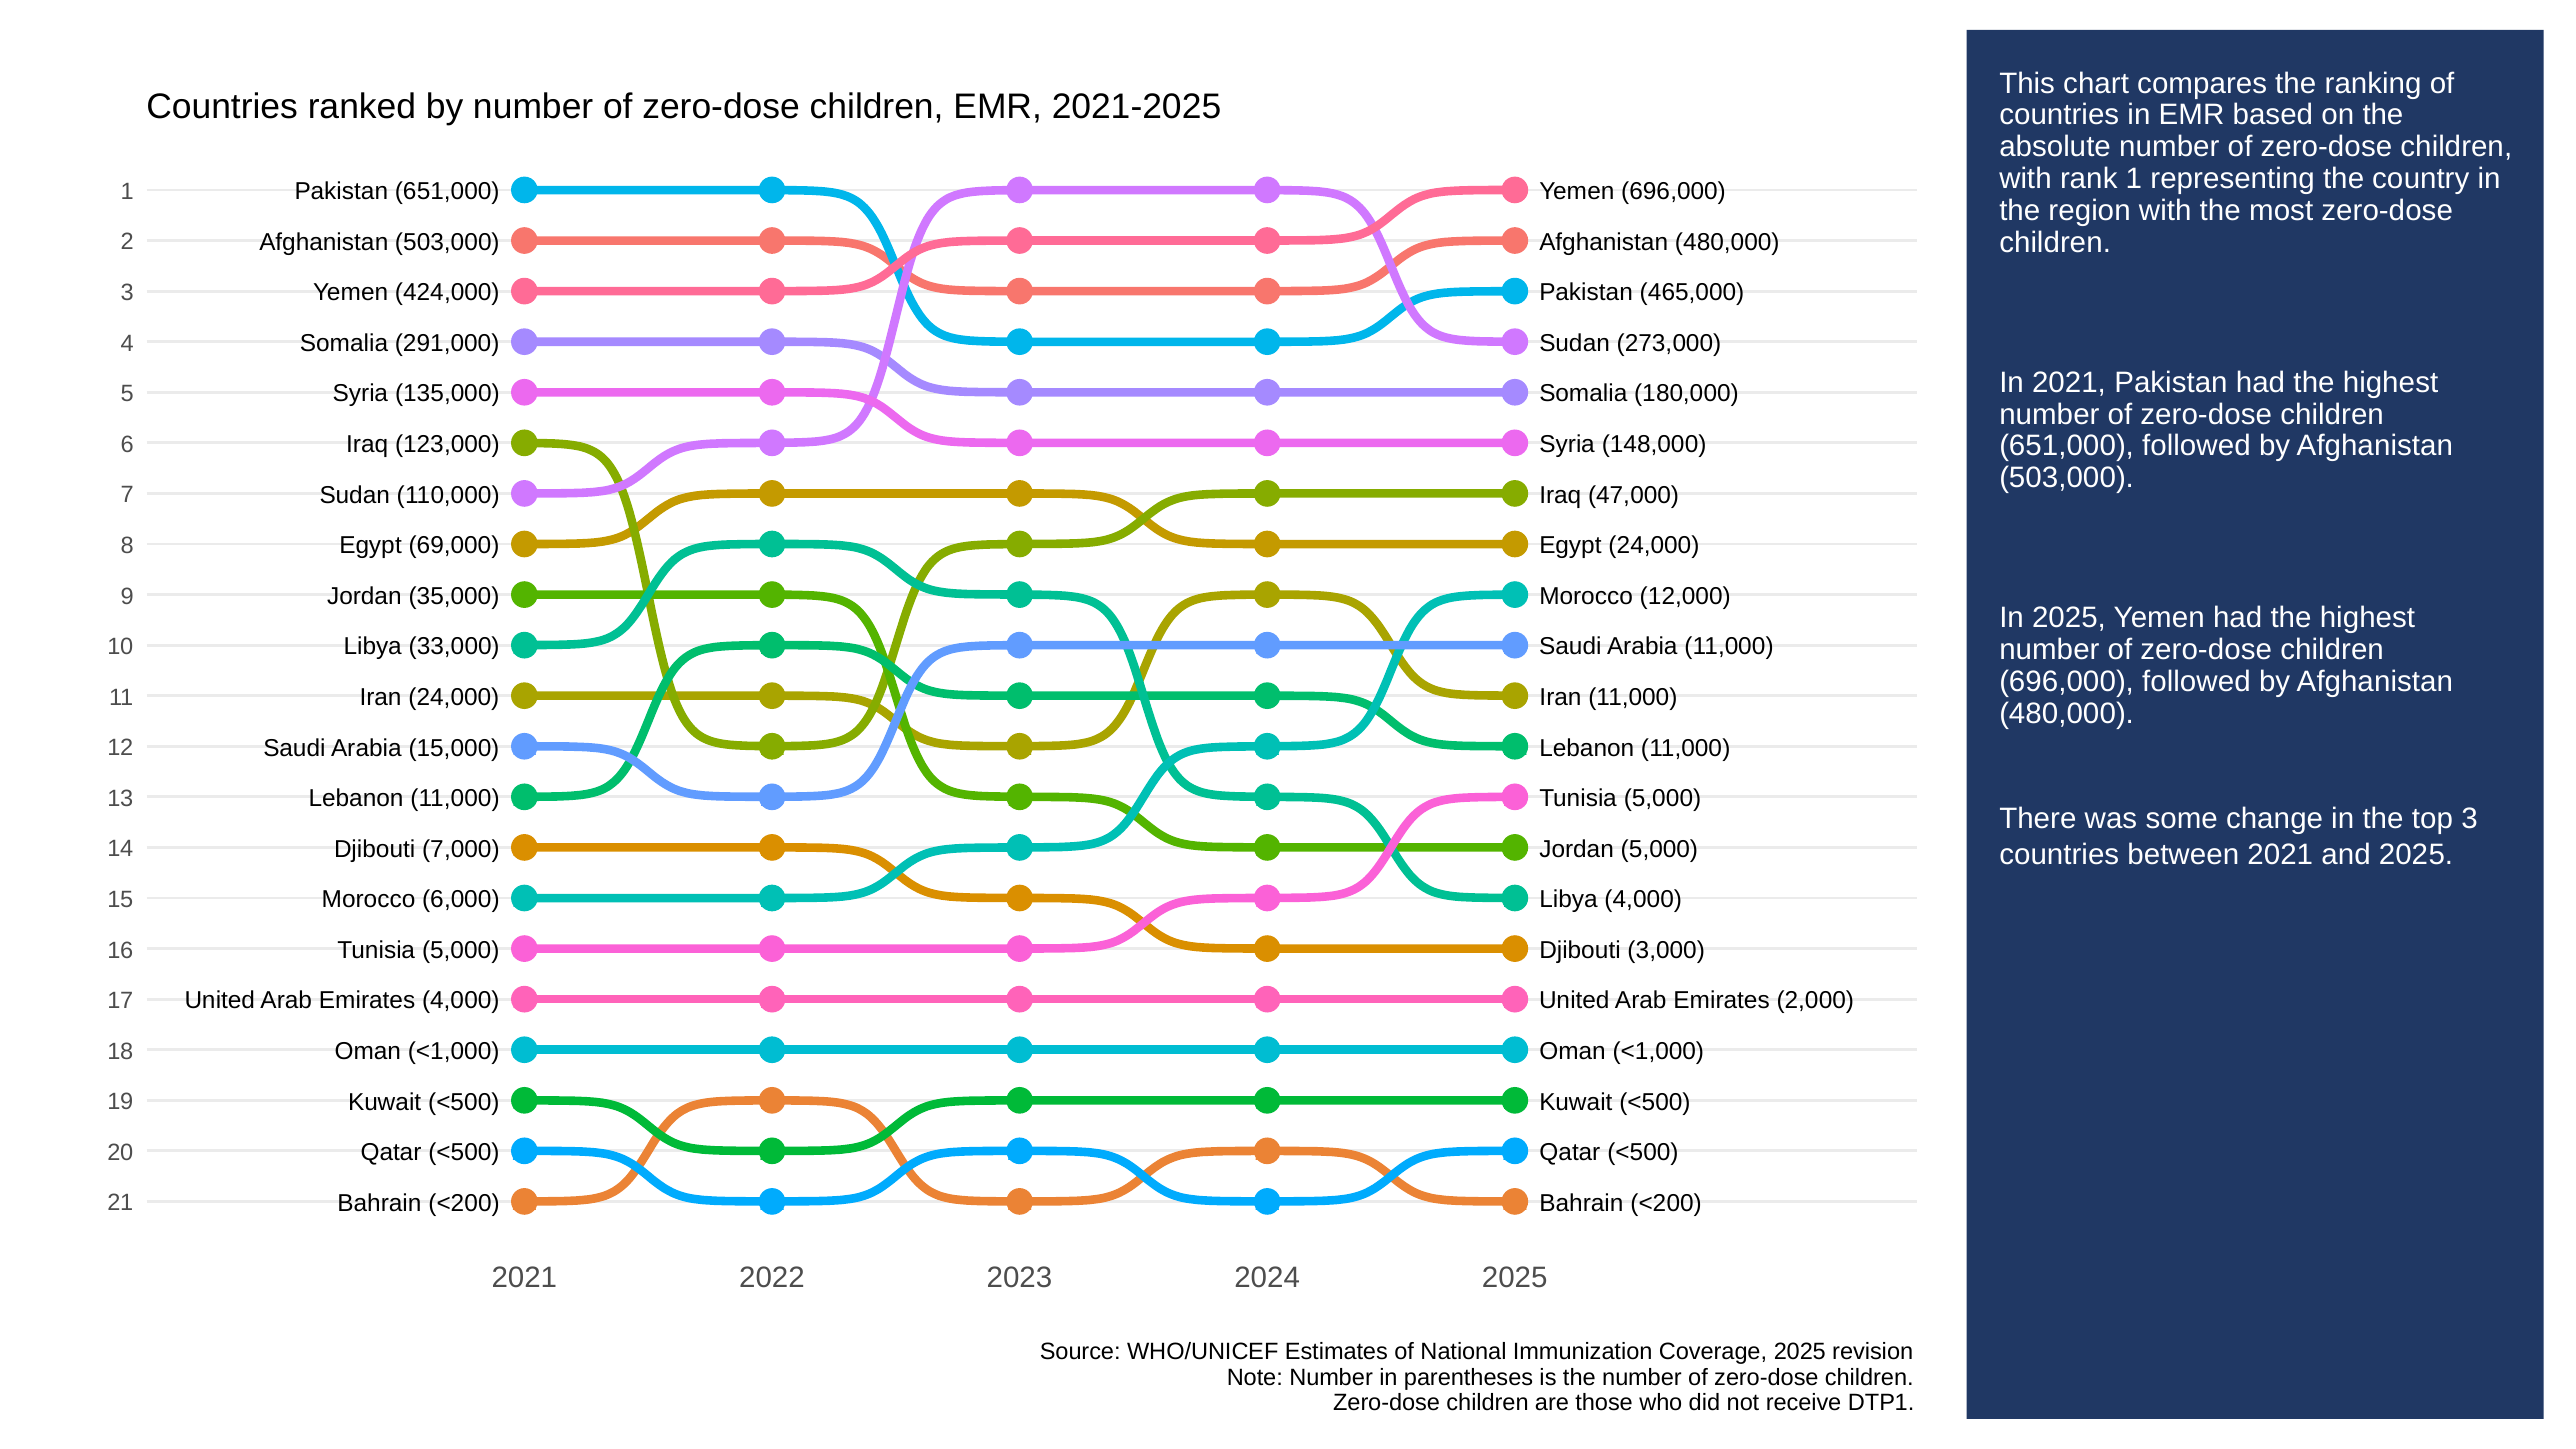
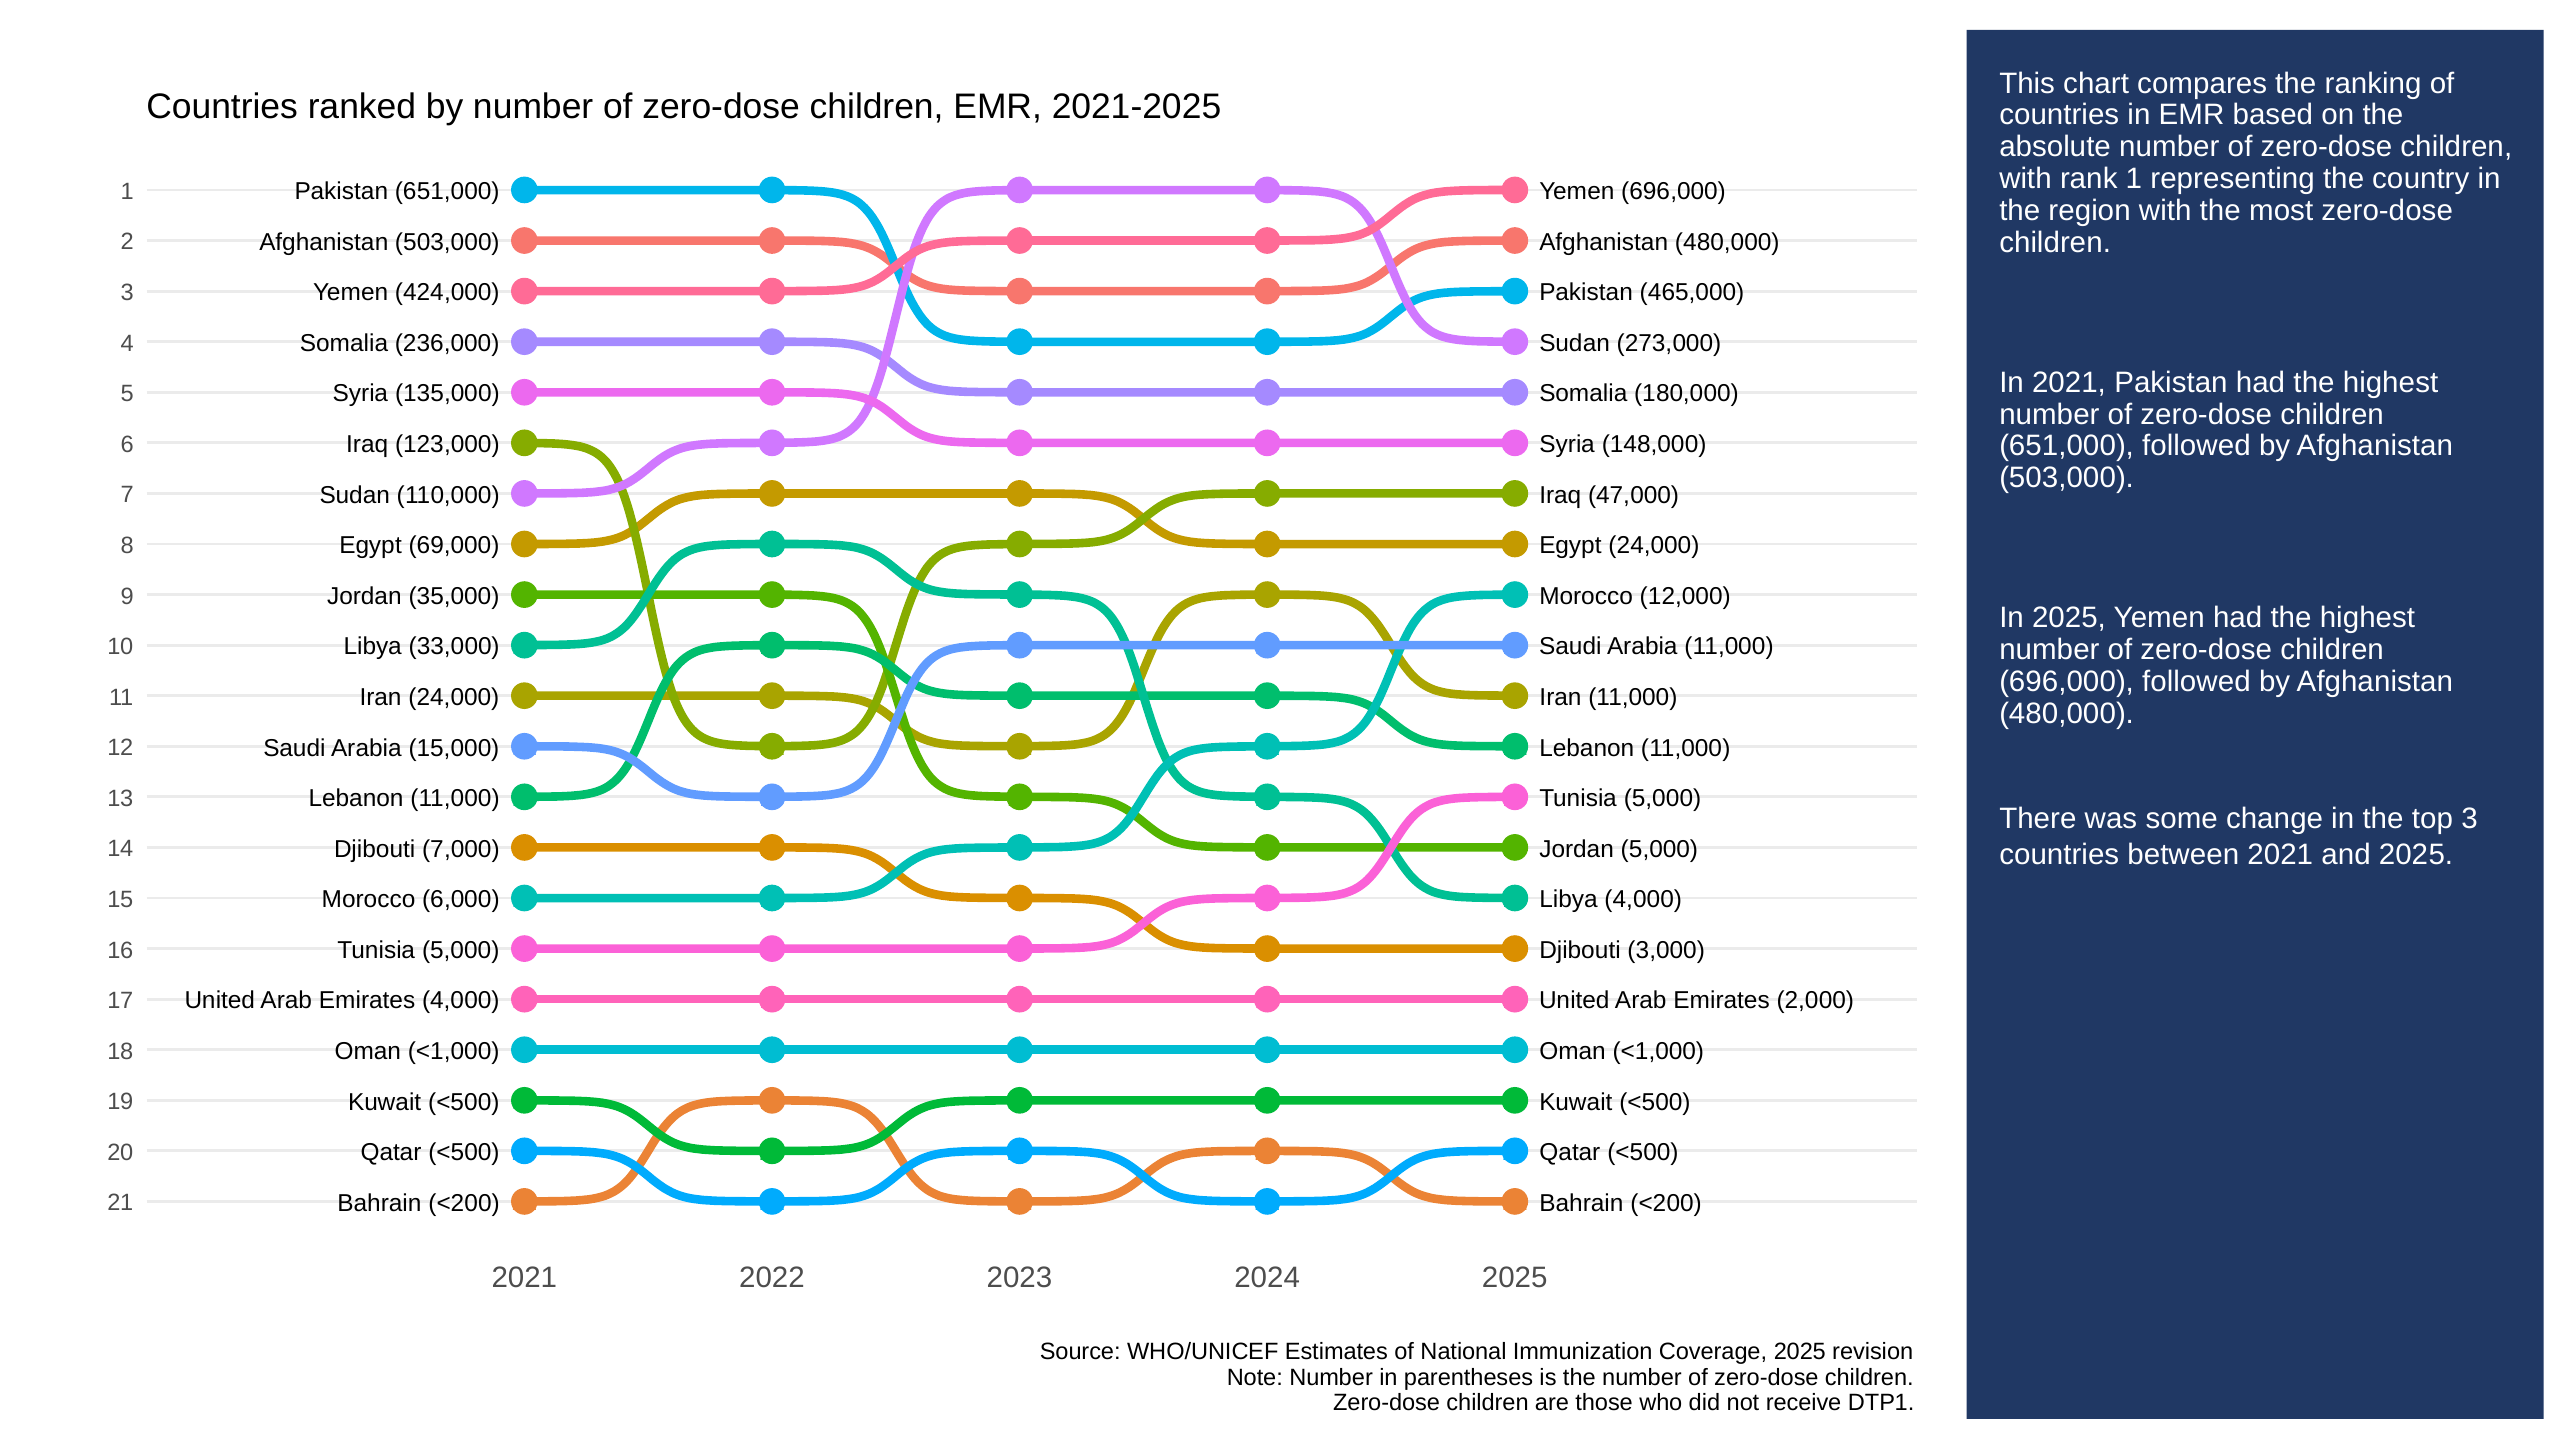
291,000: 291,000 -> 236,000 (447, 343)
